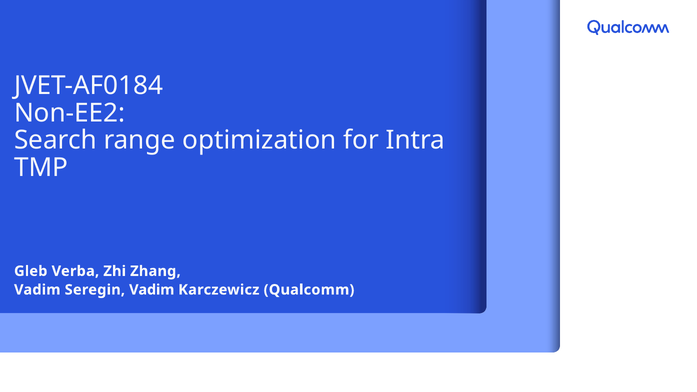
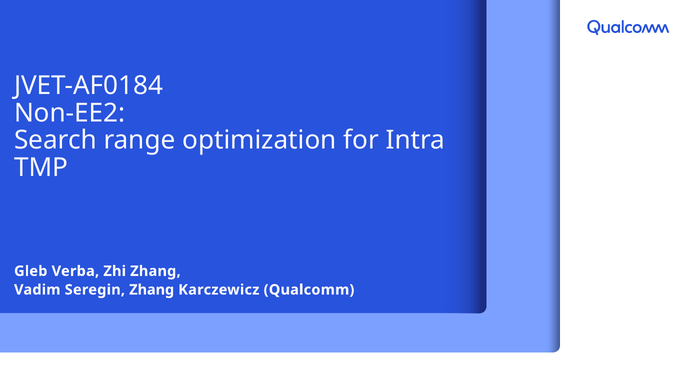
Seregin Vadim: Vadim -> Zhang (152, 290)
